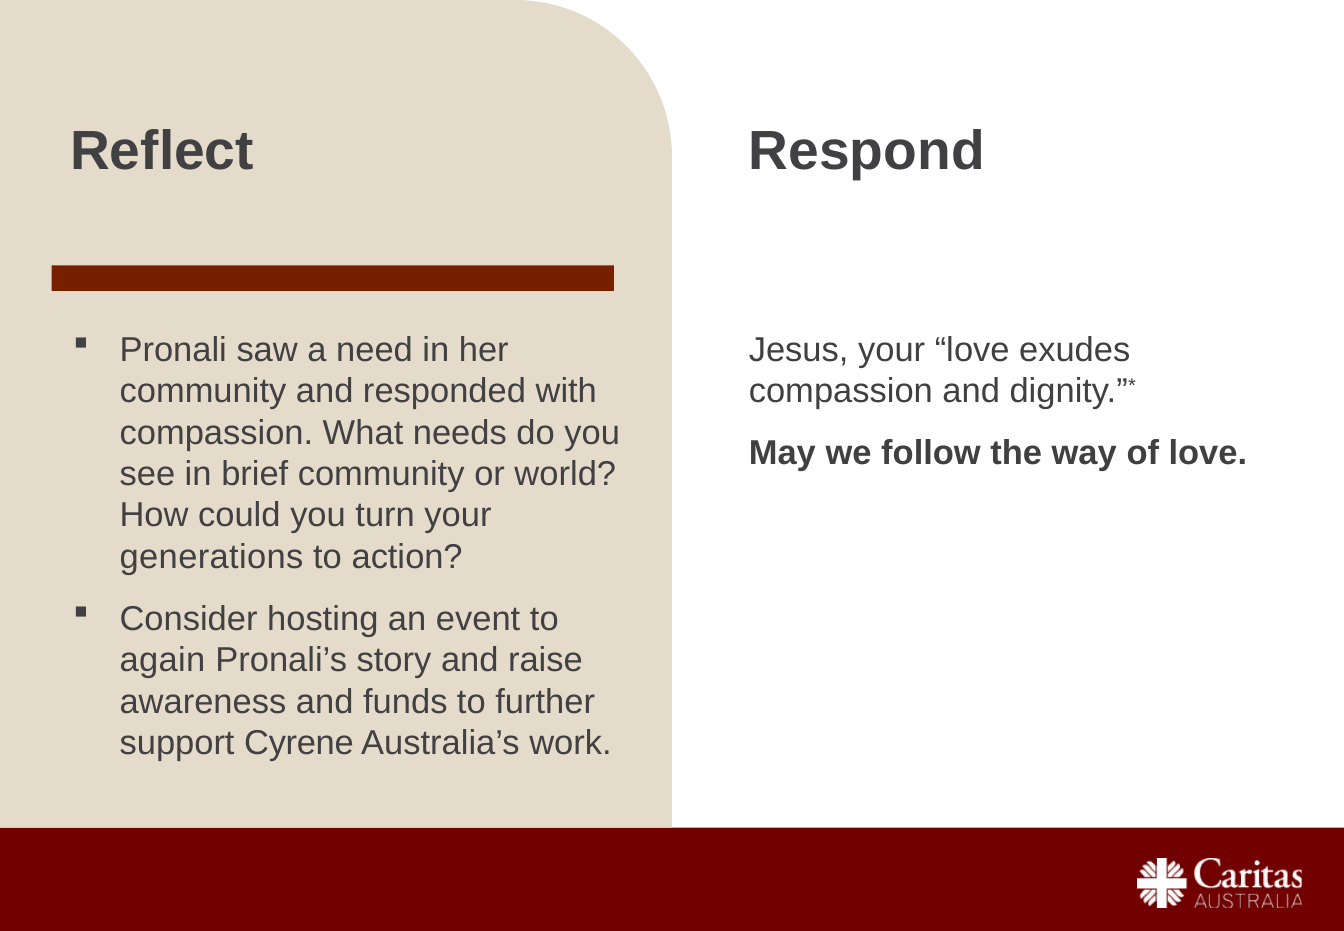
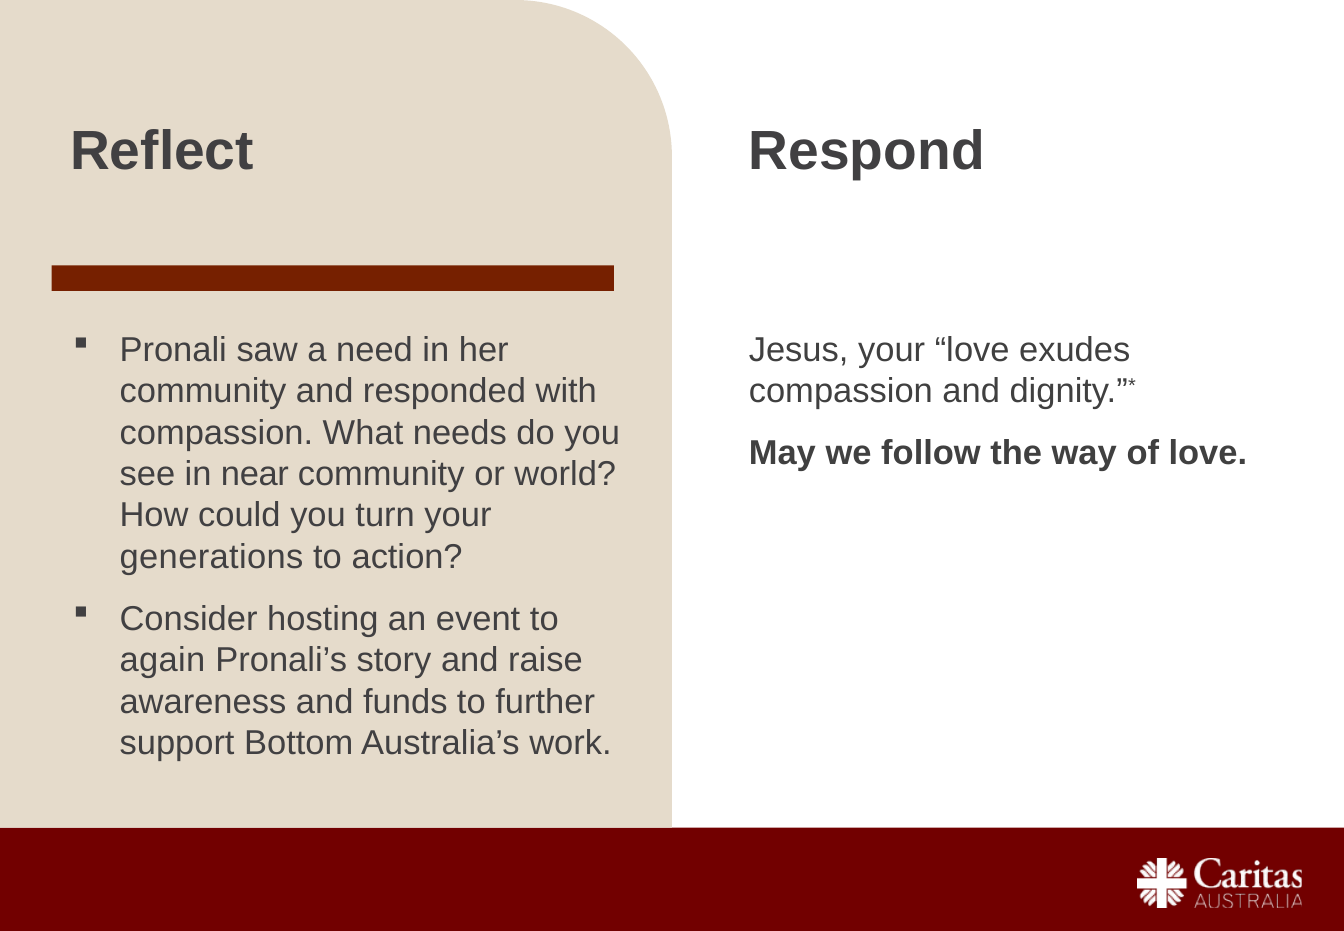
brief: brief -> near (255, 474)
Cyrene: Cyrene -> Bottom (299, 743)
